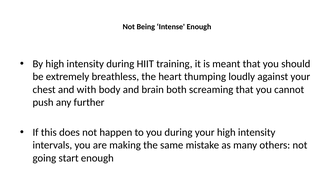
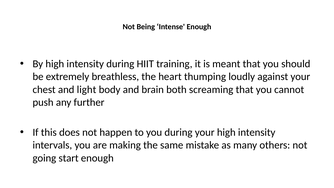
with: with -> light (87, 89)
